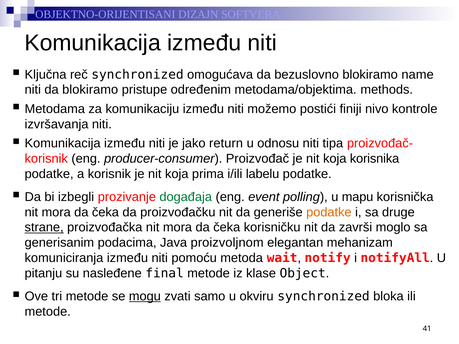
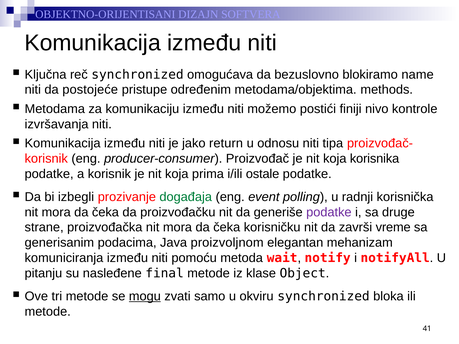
da blokiramo: blokiramo -> postojeće (90, 90)
labelu: labelu -> ostale (263, 174)
mapu: mapu -> radnji (357, 197)
podatke colour: orange -> purple (329, 212)
strane underline: present -> none (44, 228)
moglo: moglo -> vreme (393, 228)
